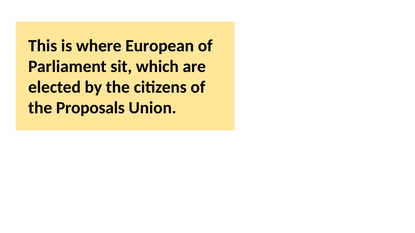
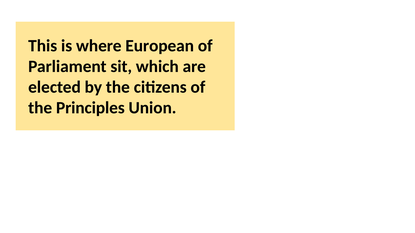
Proposals: Proposals -> Principles (90, 108)
